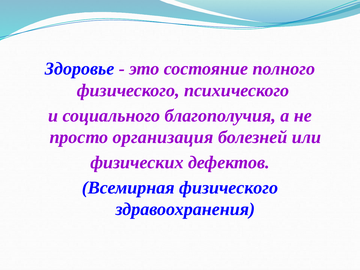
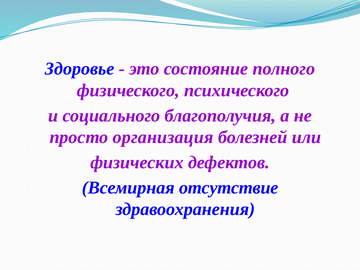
Всемирная физического: физического -> отсутствие (229, 188)
